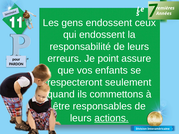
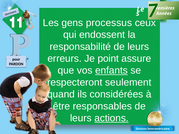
gens endossent: endossent -> processus (109, 23)
enfants underline: none -> present (111, 71)
commettons: commettons -> considérées (116, 94)
